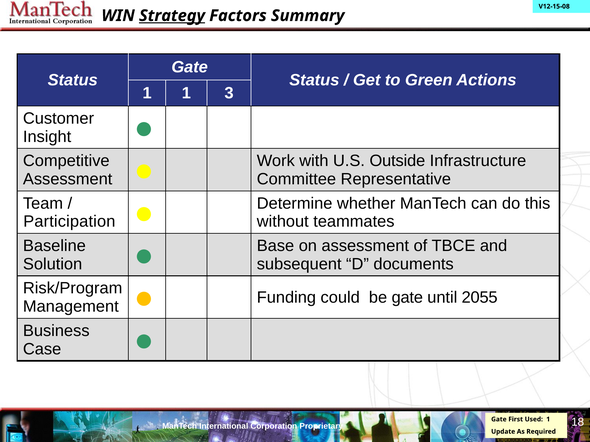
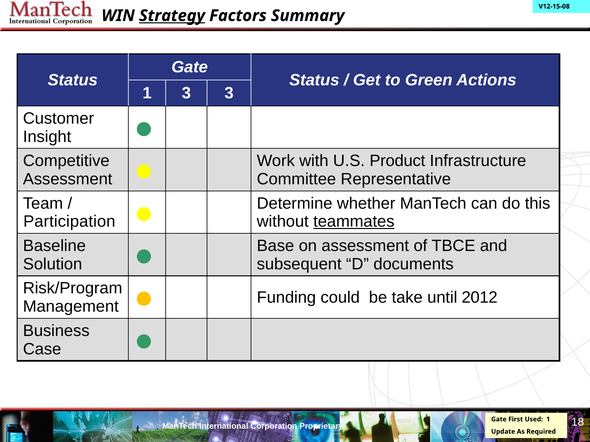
1 1: 1 -> 3 (186, 93)
Outside: Outside -> Product (397, 161)
teammates underline: none -> present (354, 222)
be gate: gate -> take (407, 298)
2055: 2055 -> 2012 (480, 298)
